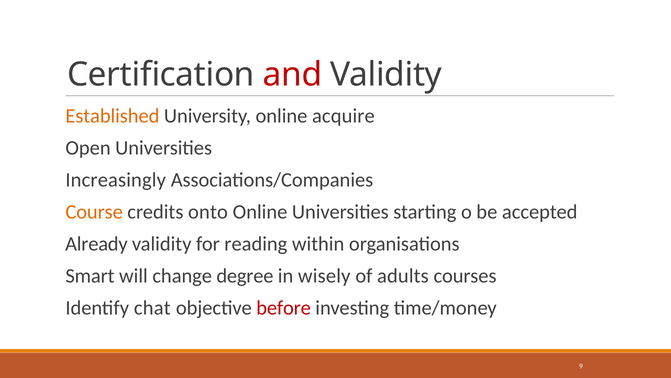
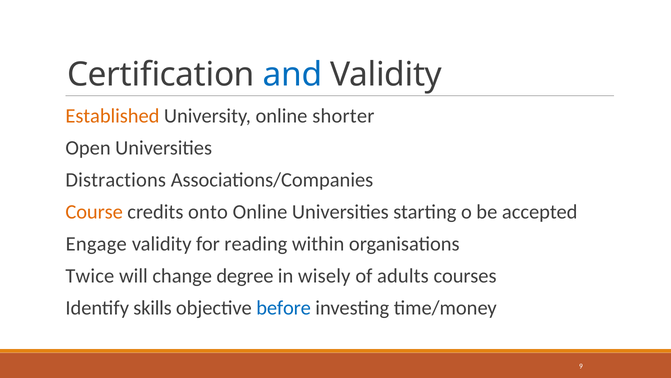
and colour: red -> blue (293, 74)
acquire: acquire -> shorter (343, 116)
Increasingly: Increasingly -> Distractions (116, 180)
Already: Already -> Engage (96, 244)
Smart: Smart -> Twice (90, 276)
chat: chat -> skills (153, 307)
before colour: red -> blue (284, 307)
